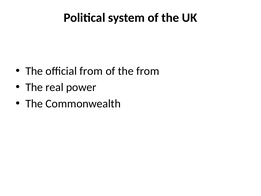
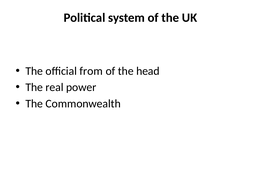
the from: from -> head (148, 71)
